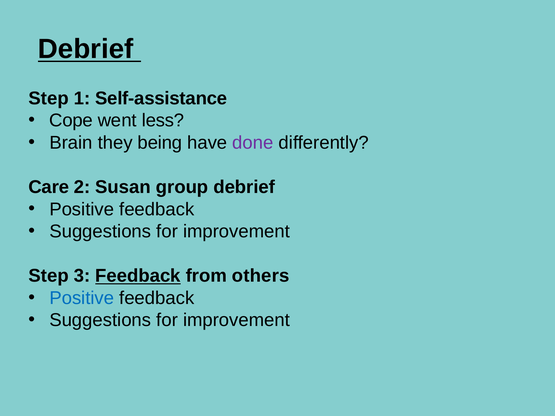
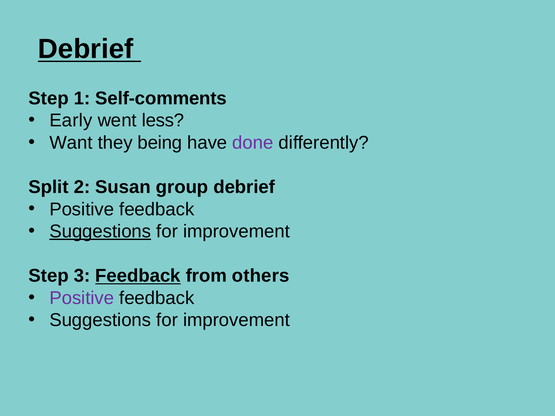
Self-assistance: Self-assistance -> Self-comments (161, 98)
Cope: Cope -> Early (71, 121)
Brain: Brain -> Want (71, 143)
Care: Care -> Split (49, 187)
Suggestions underline: none -> present (100, 232)
Positive colour: blue -> purple (82, 298)
